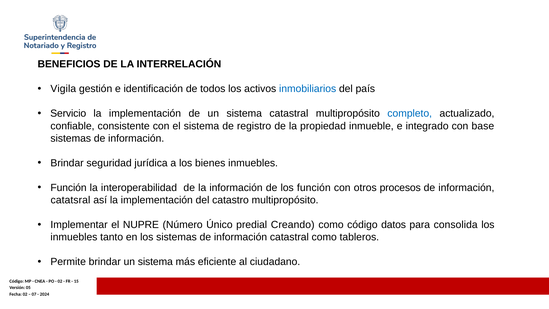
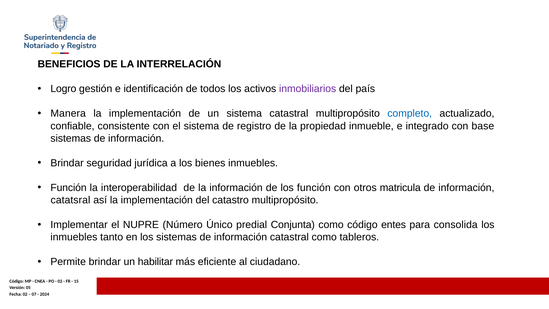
Vigila: Vigila -> Logro (63, 89)
inmobiliarios colour: blue -> purple (308, 89)
Servicio: Servicio -> Manera (68, 114)
procesos: procesos -> matricula (400, 188)
Creando: Creando -> Conjunta (293, 225)
datos: datos -> entes (394, 225)
brindar un sistema: sistema -> habilitar (155, 262)
